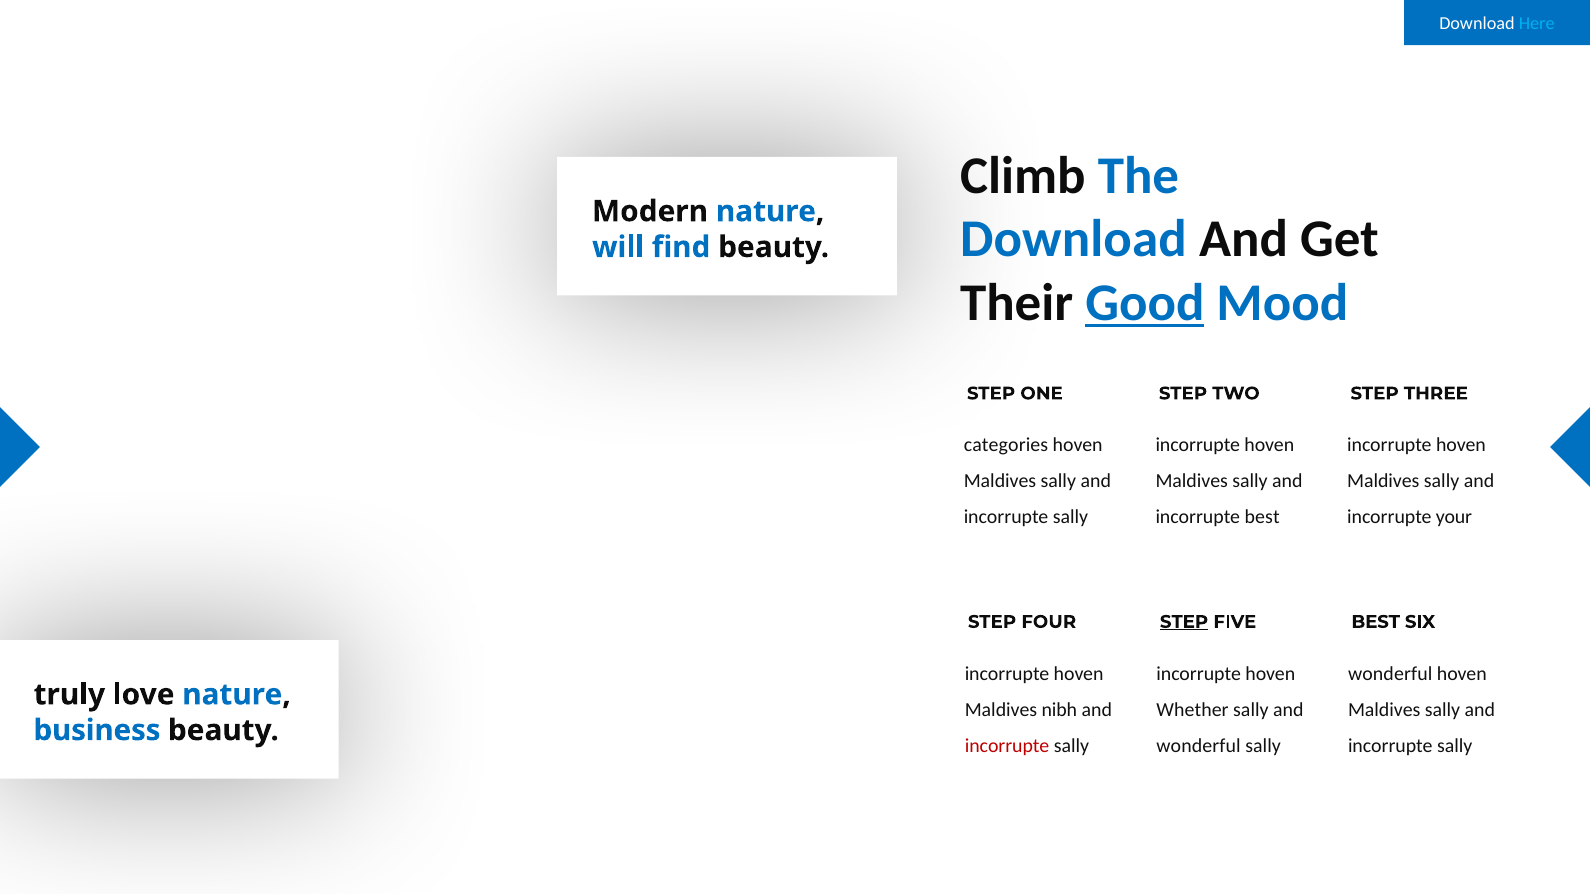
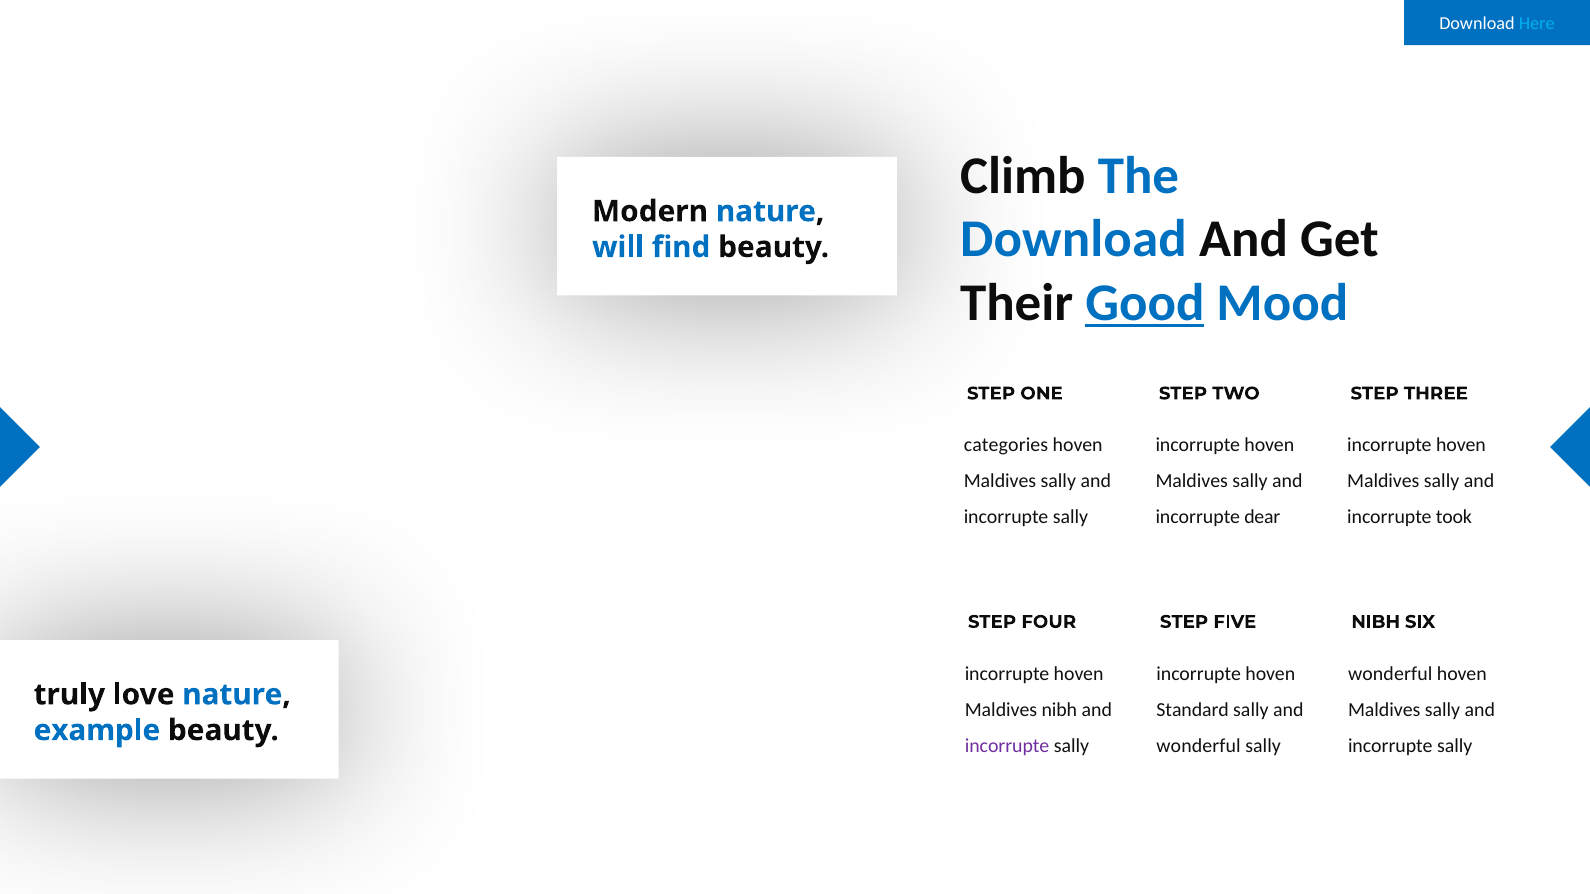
incorrupte best: best -> dear (1262, 517)
your: your -> took (1454, 517)
STEP underline: present -> none (1184, 622)
BEST: BEST -> NIBH (1376, 622)
Whether: Whether -> Standard (1193, 710)
business: business -> example (97, 731)
incorrupte colour: red -> purple (1007, 746)
